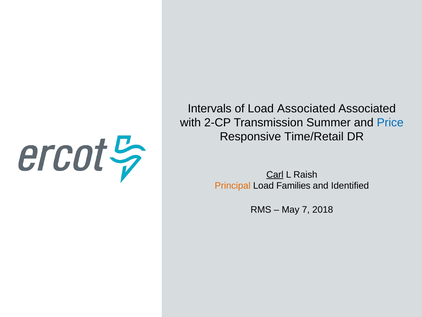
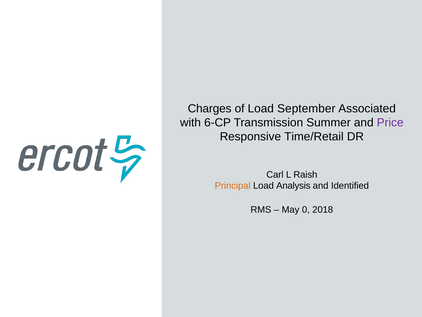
Intervals: Intervals -> Charges (210, 108)
Load Associated: Associated -> September (306, 108)
2-CP: 2-CP -> 6-CP (218, 122)
Price colour: blue -> purple (390, 122)
Carl underline: present -> none (275, 174)
Families: Families -> Analysis (293, 186)
7: 7 -> 0 (306, 210)
